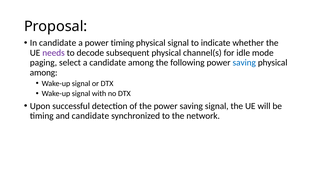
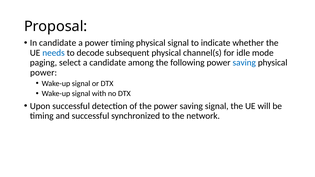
needs colour: purple -> blue (54, 53)
among: among -> power (44, 73)
and candidate: candidate -> successful (90, 116)
